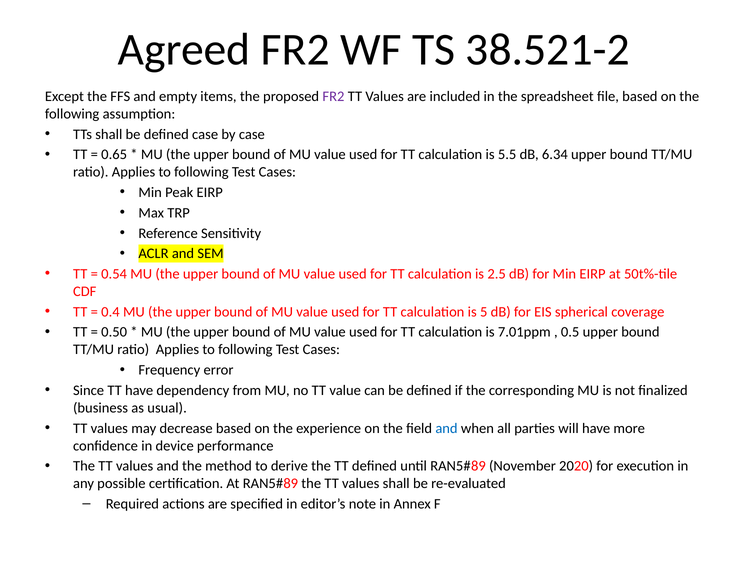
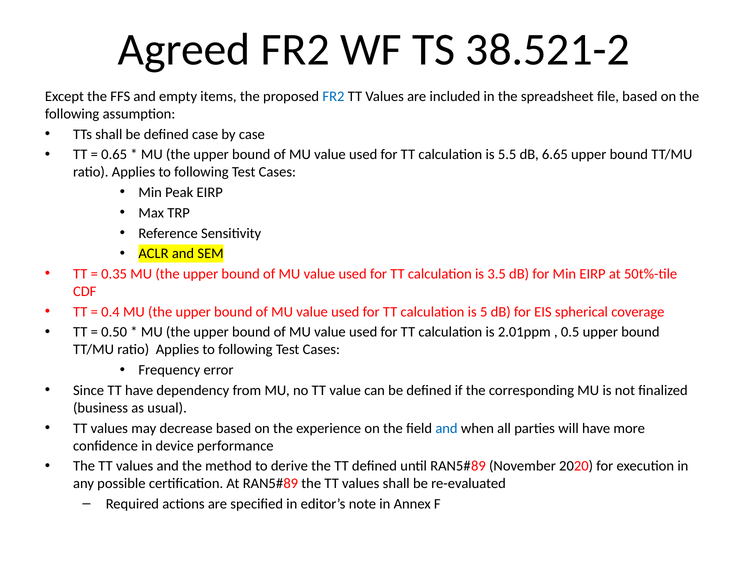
FR2 colour: purple -> blue (333, 96)
6.34: 6.34 -> 6.65 (555, 155)
0.54: 0.54 -> 0.35 (114, 274)
2.5: 2.5 -> 3.5 (497, 274)
7.01ppm: 7.01ppm -> 2.01ppm (524, 332)
